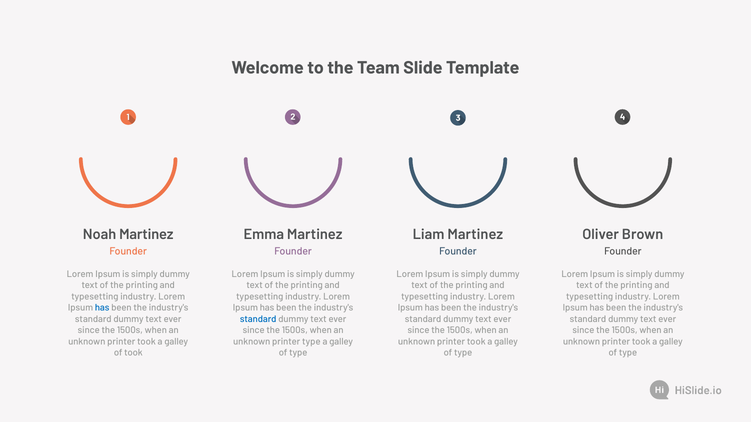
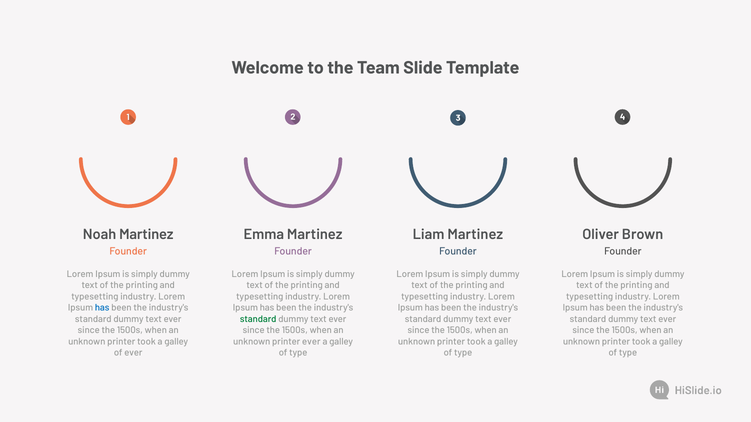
standard colour: blue -> green (258, 319)
printer type: type -> ever (311, 342)
of took: took -> ever (133, 353)
